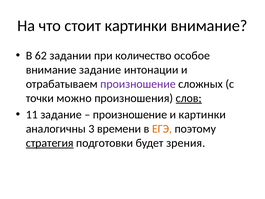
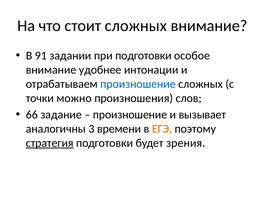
стоит картинки: картинки -> сложных (136, 26)
62: 62 -> 91 (41, 56)
при количество: количество -> подготовки (143, 56)
внимание задание: задание -> удобнее (100, 70)
произношение colour: purple -> blue (138, 84)
слов underline: present -> none (189, 98)
11: 11 -> 66 (32, 114)
и картинки: картинки -> вызывает (202, 114)
